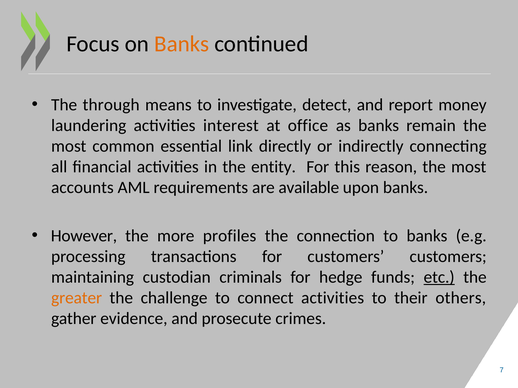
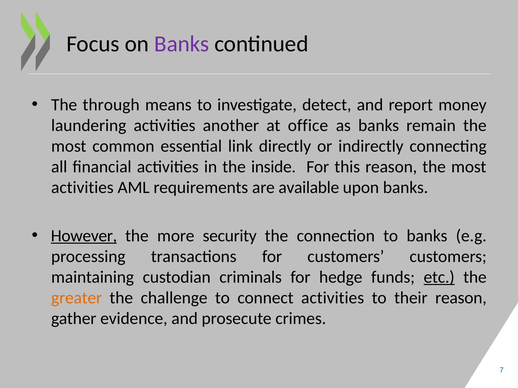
Banks colour: orange -> purple (182, 44)
interest: interest -> another (231, 126)
entity: entity -> inside (274, 167)
accounts: accounts -> activities (82, 188)
However underline: none -> present (84, 236)
profiles: profiles -> security (230, 236)
their others: others -> reason (461, 298)
